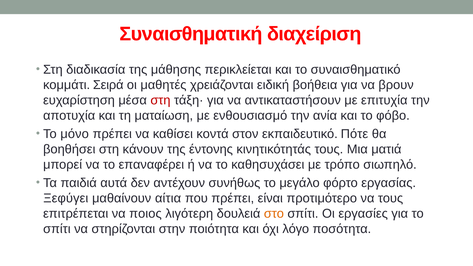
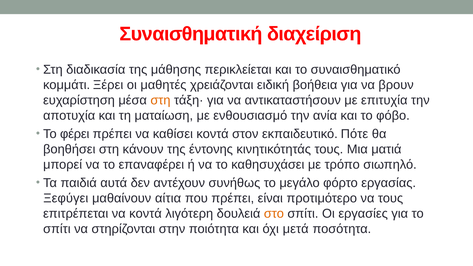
Σειρά: Σειρά -> Ξέρει (108, 85)
στη colour: red -> orange (160, 100)
μόνο: μόνο -> φέρει (75, 134)
να ποιος: ποιος -> κοντά (145, 214)
λόγο: λόγο -> μετά (296, 229)
